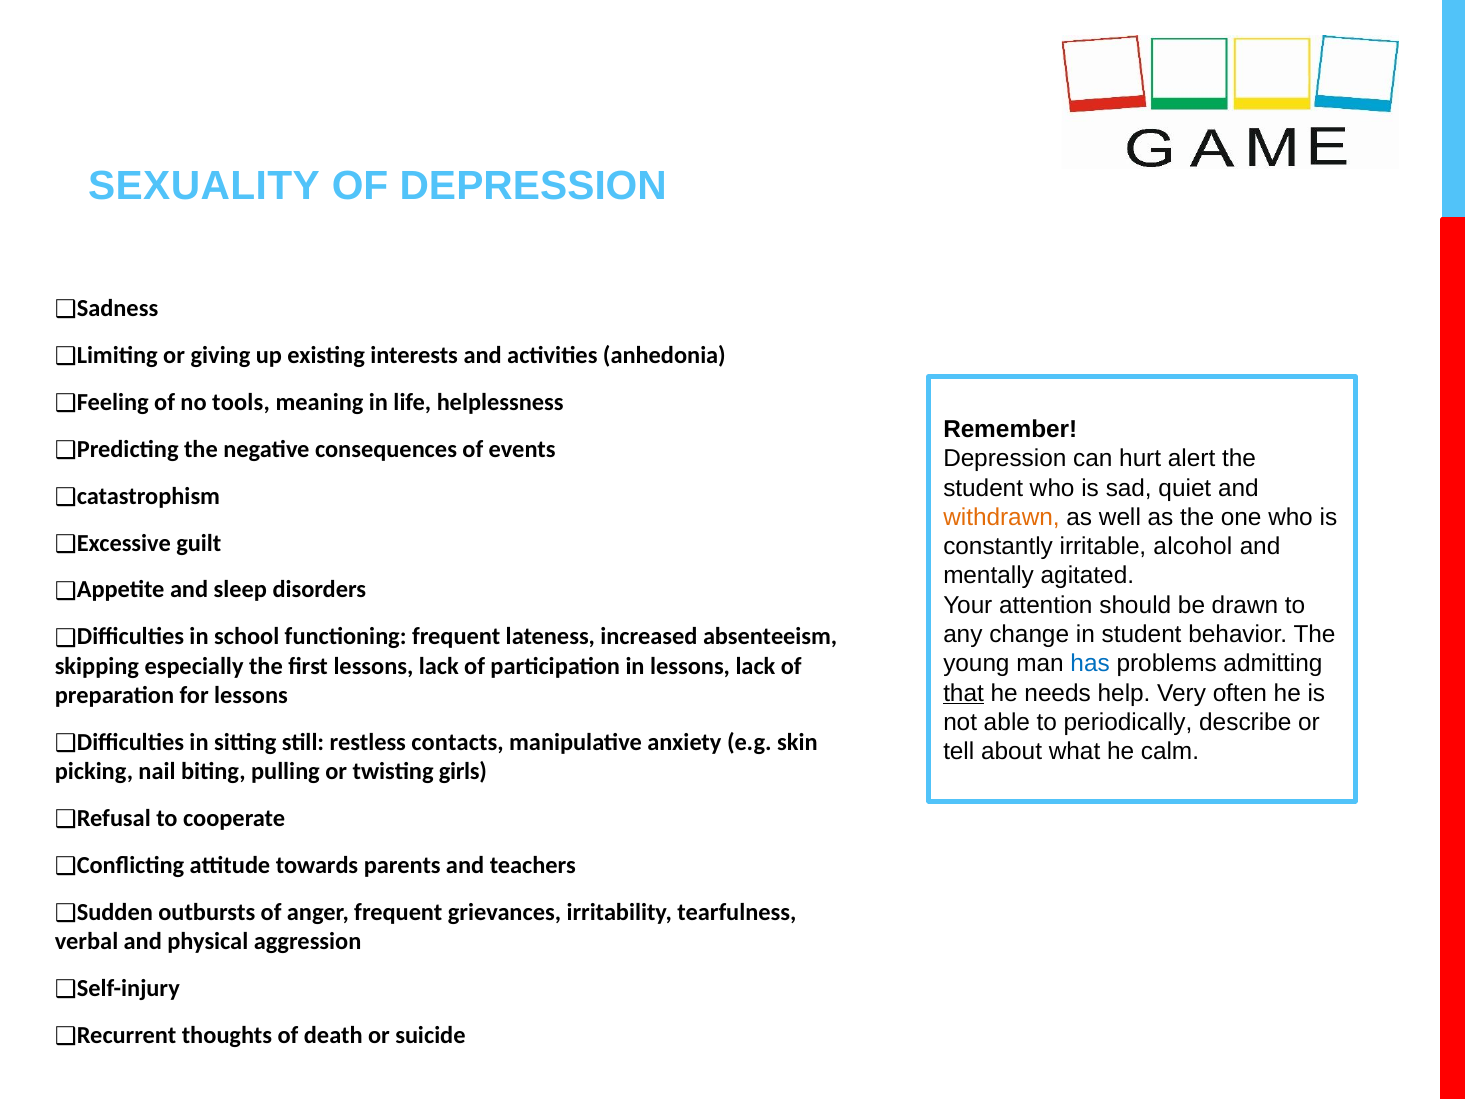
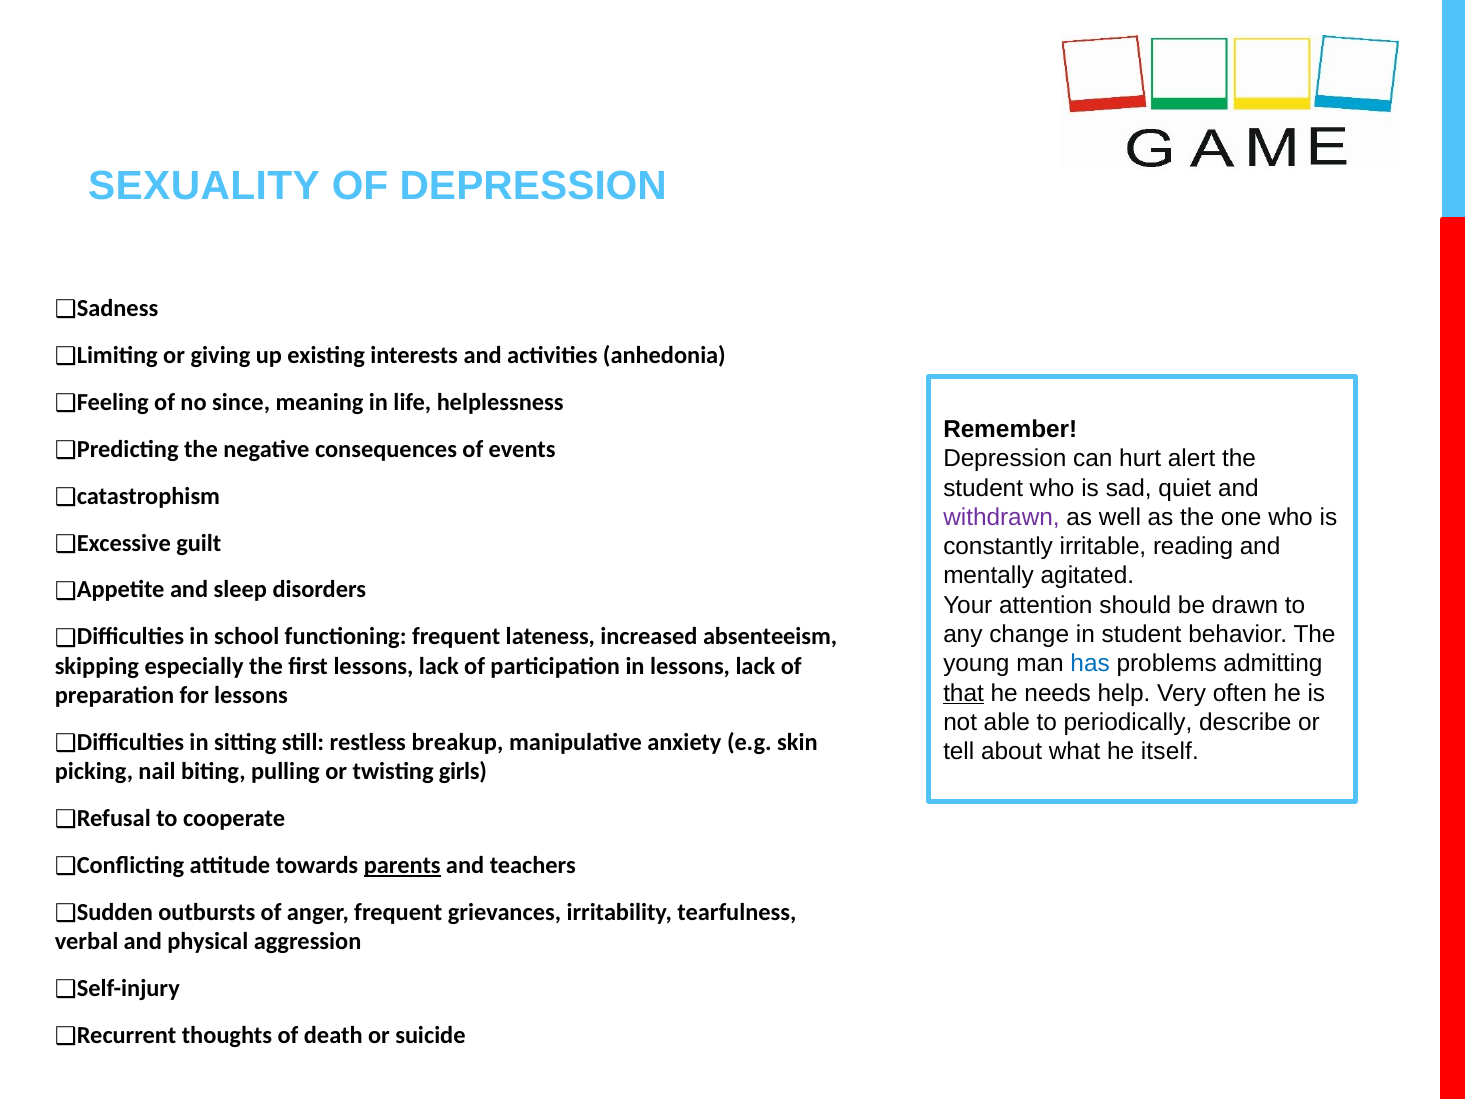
tools: tools -> since (241, 402)
withdrawn colour: orange -> purple (1001, 517)
alcohol: alcohol -> reading (1193, 546)
contacts: contacts -> breakup (457, 742)
calm: calm -> itself (1170, 752)
parents underline: none -> present (402, 865)
